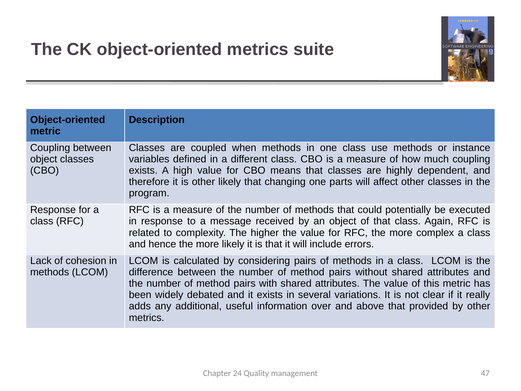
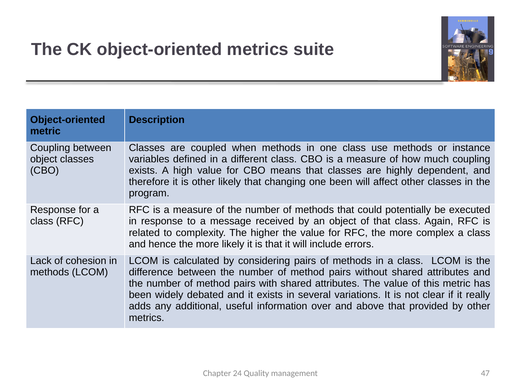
one parts: parts -> been (341, 182)
